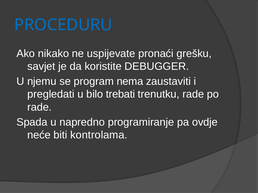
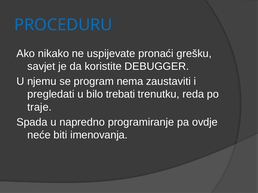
trenutku rade: rade -> reda (193, 94)
rade: rade -> traje (39, 107)
kontrolama: kontrolama -> imenovanja (99, 135)
